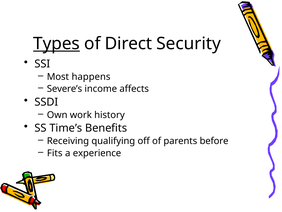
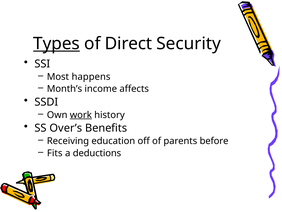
Severe’s: Severe’s -> Month’s (64, 89)
work underline: none -> present (81, 115)
Time’s: Time’s -> Over’s (66, 128)
qualifying: qualifying -> education (113, 141)
experience: experience -> deductions (97, 153)
